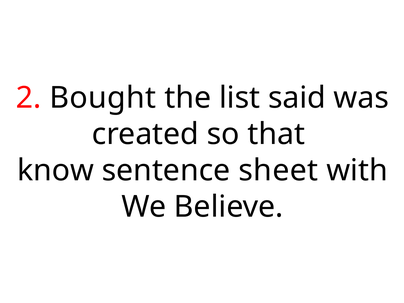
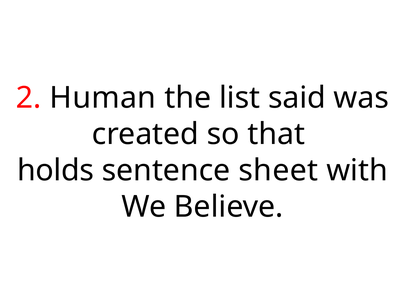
Bought: Bought -> Human (103, 98)
know: know -> holds (56, 171)
